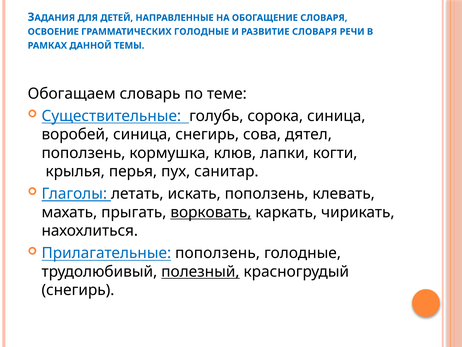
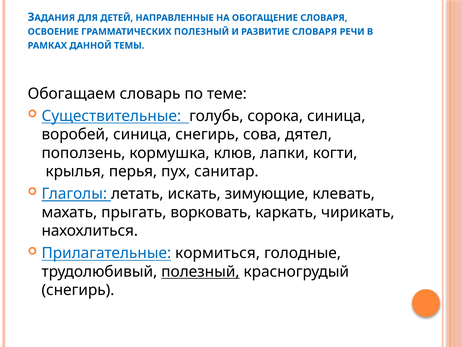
ГРАММАТИЧЕСКИХ ГОЛОДНЫЕ: ГОЛОДНЫЕ -> ПОЛЕЗНЫЙ (201, 32)
искать поползень: поползень -> зимующие (267, 194)
ворковать underline: present -> none (211, 212)
Прилагательные поползень: поползень -> кормиться (218, 253)
